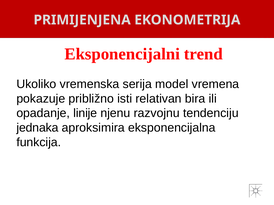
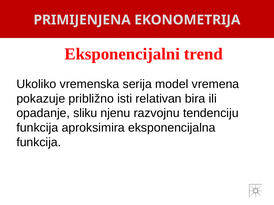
linije: linije -> sliku (85, 113)
jednaka: jednaka -> funkcija (37, 128)
